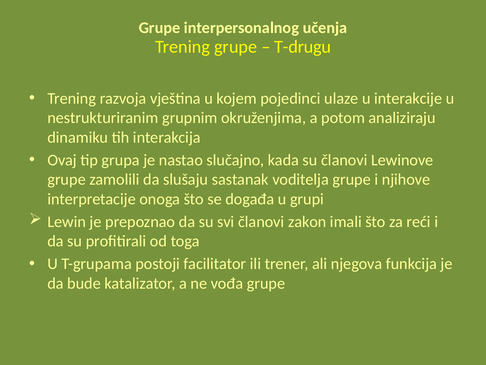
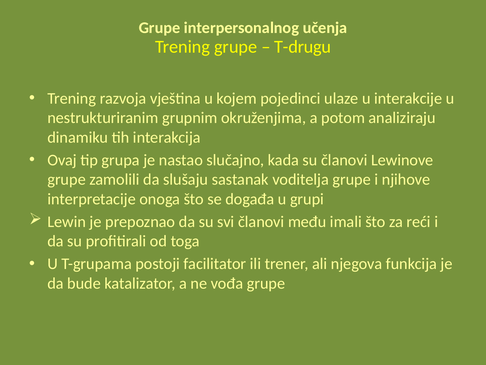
zakon: zakon -> među (307, 221)
